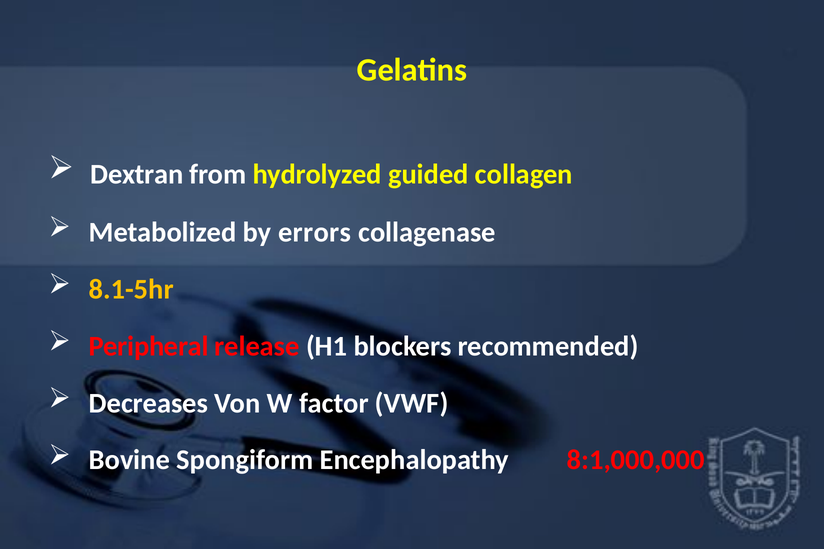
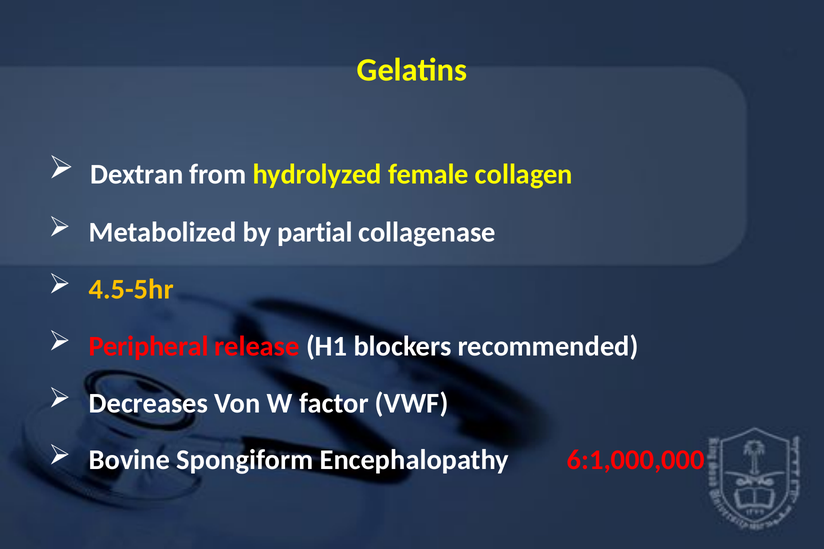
guided: guided -> female (428, 175)
errors: errors -> partial (315, 232)
8.1-5hr: 8.1-5hr -> 4.5-5hr (131, 289)
8:1,000,000: 8:1,000,000 -> 6:1,000,000 (636, 460)
